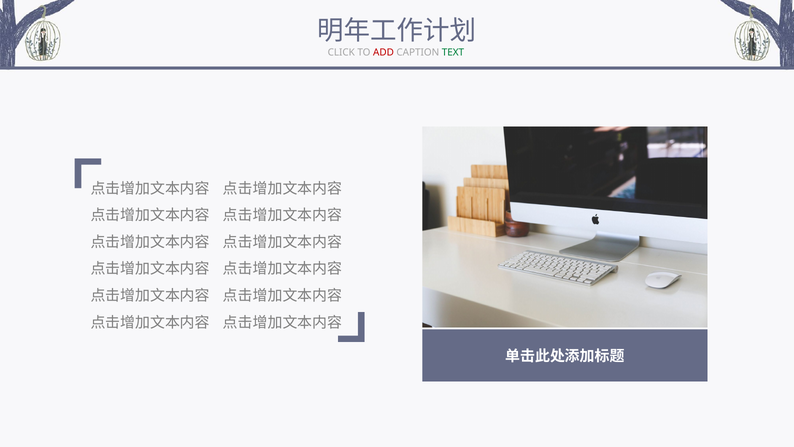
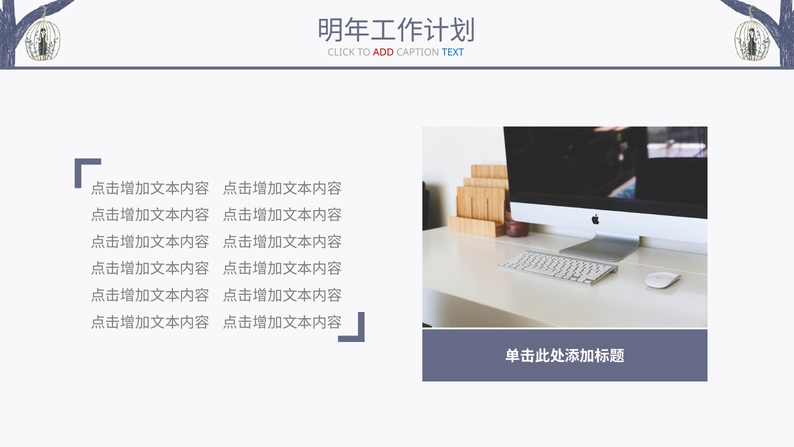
TEXT colour: green -> blue (453, 52)
